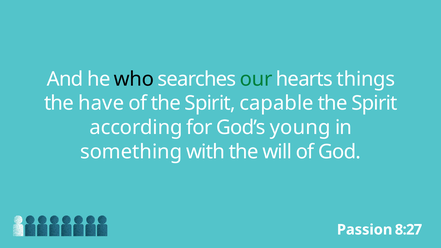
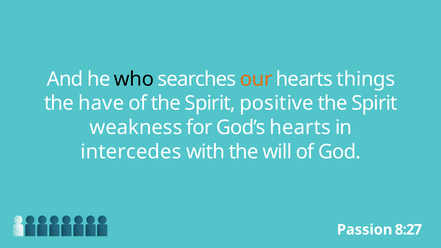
our colour: green -> orange (256, 79)
capable: capable -> positive (277, 103)
according: according -> weakness (136, 128)
God’s young: young -> hearts (300, 128)
something: something -> intercedes (131, 152)
